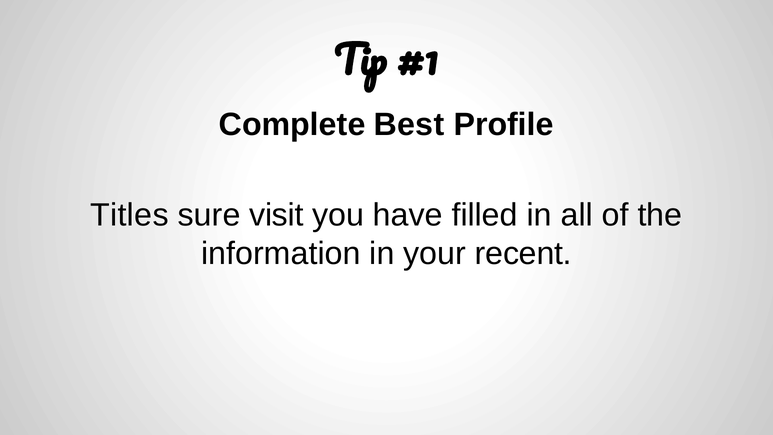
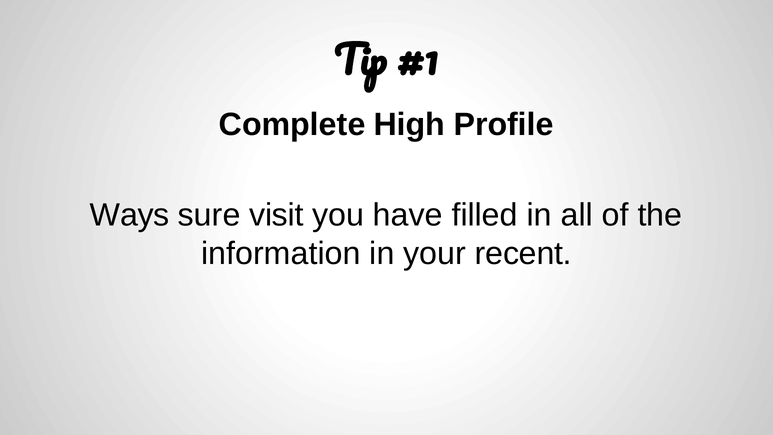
Best: Best -> High (409, 125)
Titles: Titles -> Ways (130, 215)
